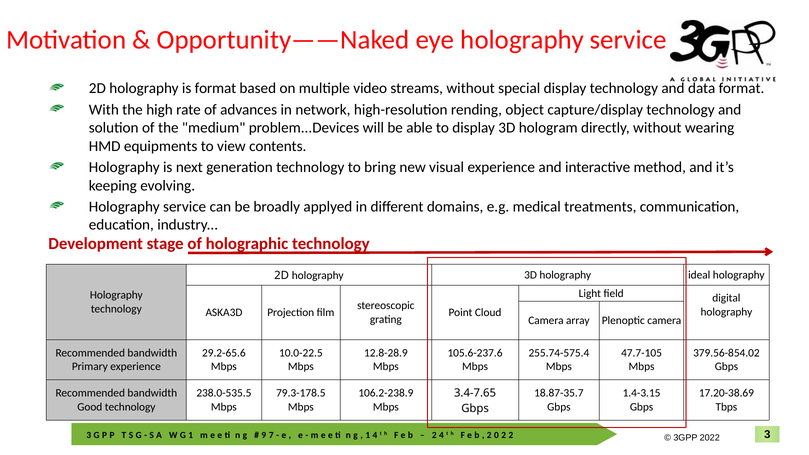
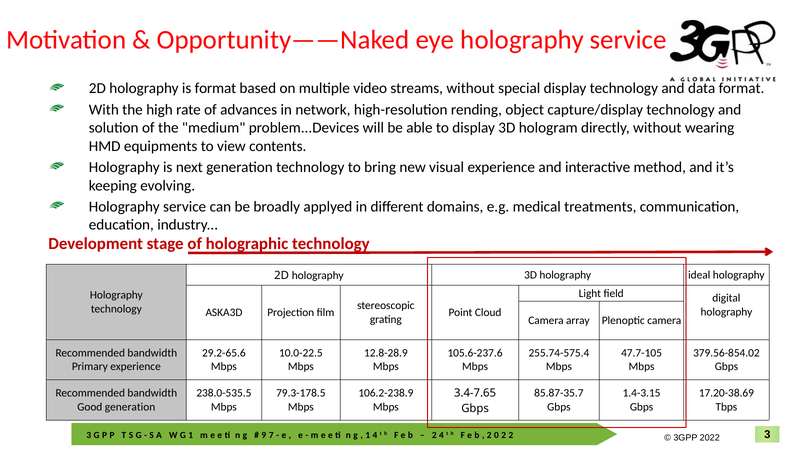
18.87-35.7: 18.87-35.7 -> 85.87-35.7 (559, 393)
Good technology: technology -> generation (130, 407)
